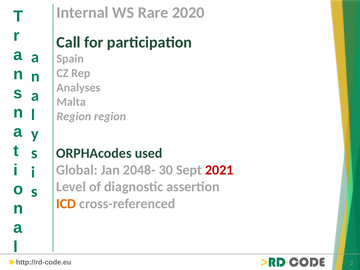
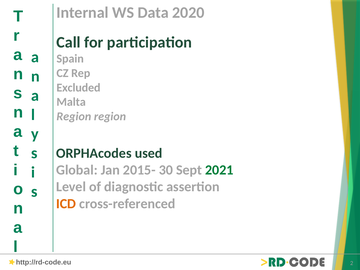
Rare: Rare -> Data (153, 12)
Analyses: Analyses -> Excluded (78, 88)
2048-: 2048- -> 2015- (139, 170)
2021 colour: red -> green (219, 170)
